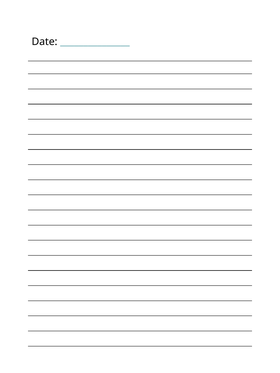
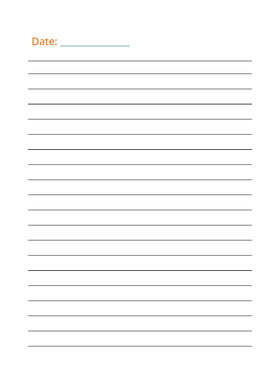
Date colour: black -> orange (45, 42)
